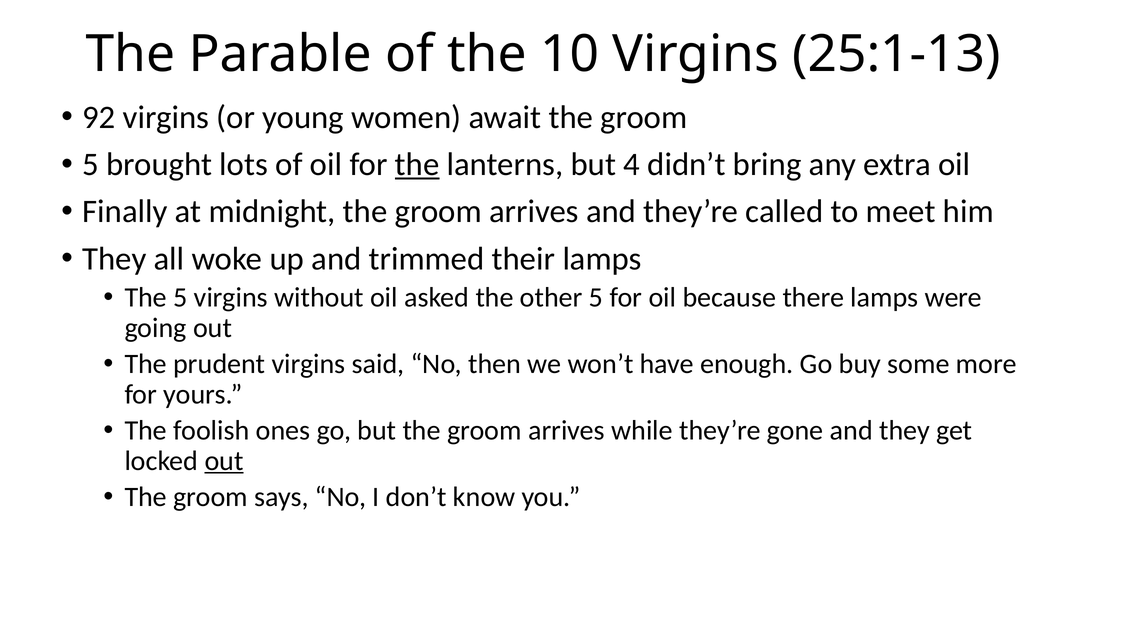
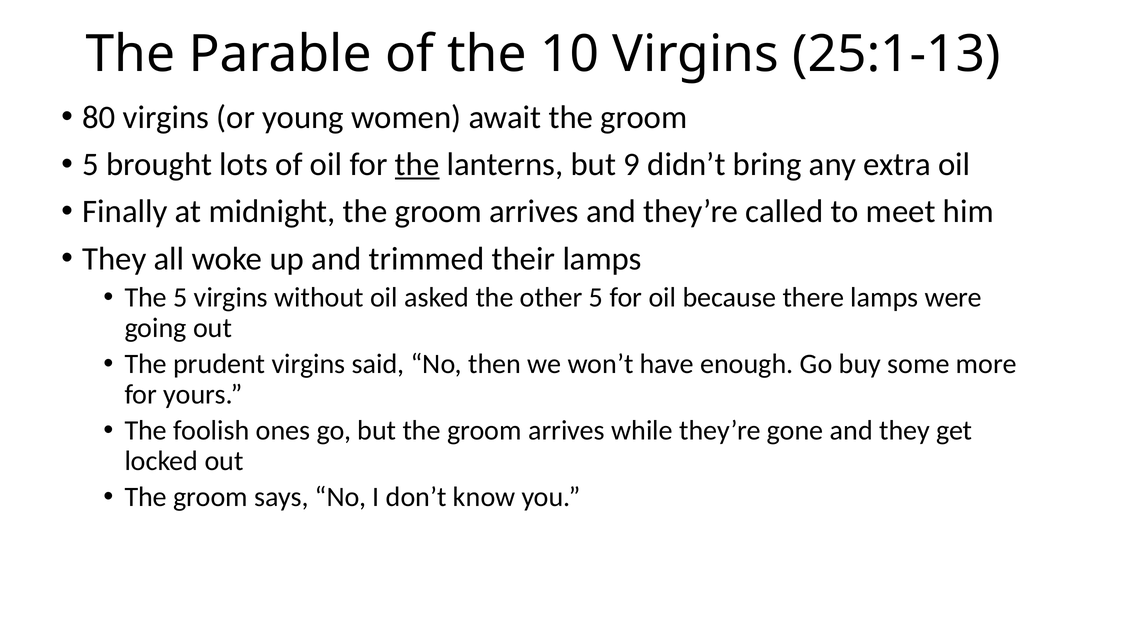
92: 92 -> 80 (99, 117)
4: 4 -> 9 (632, 165)
out underline: present -> none (224, 461)
